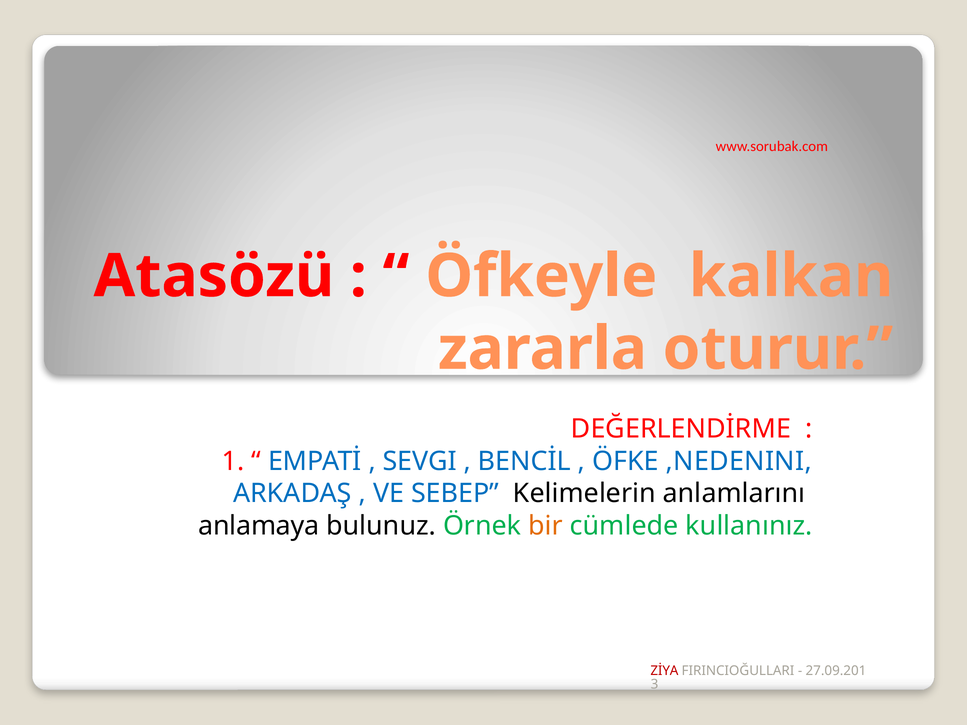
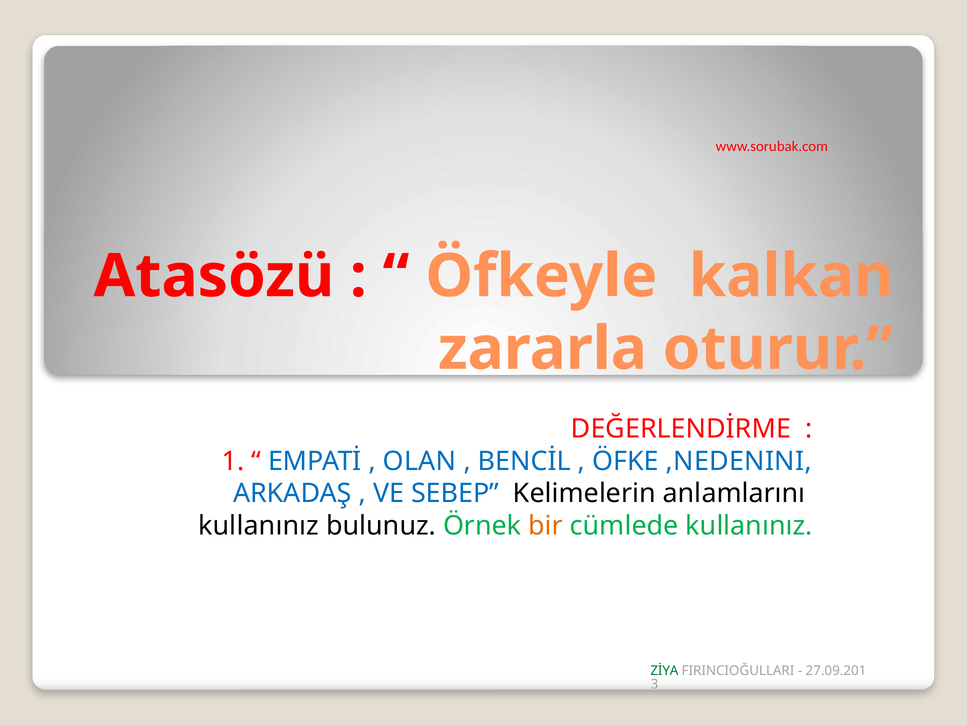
SEVGI: SEVGI -> OLAN (420, 461)
anlamaya: anlamaya -> kullanınız (259, 526)
ZİYA colour: red -> green (664, 671)
